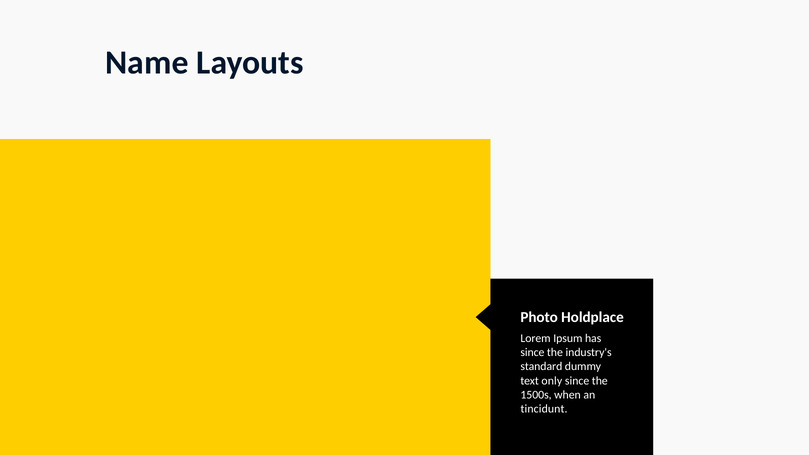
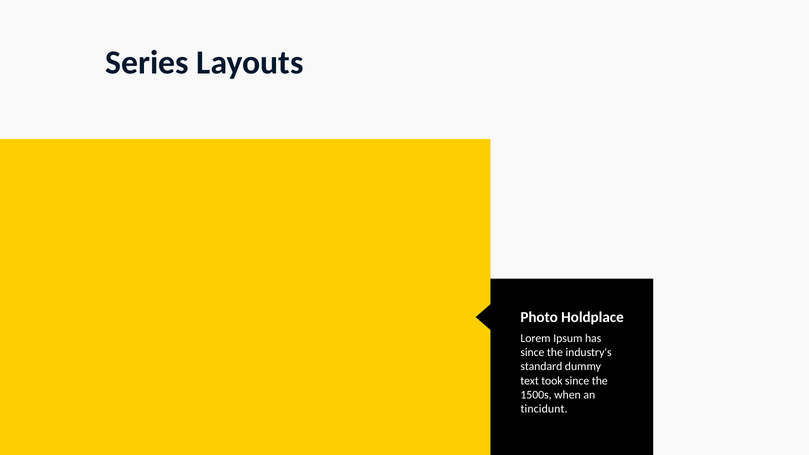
Name: Name -> Series (147, 63)
only: only -> took (552, 381)
